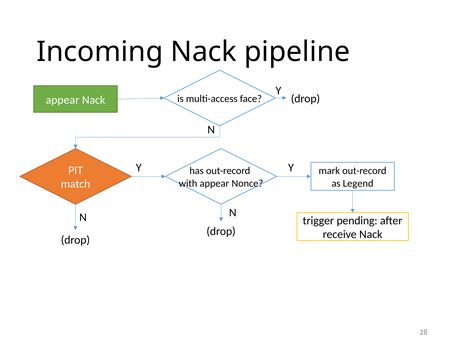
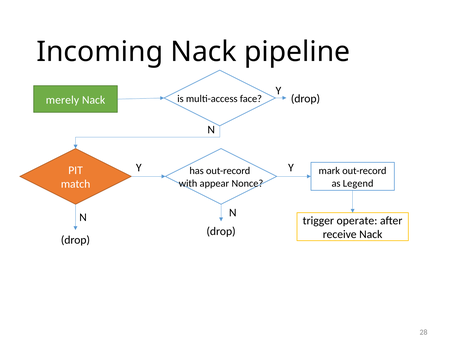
appear: appear -> merely (62, 100)
pending: pending -> operate (357, 221)
